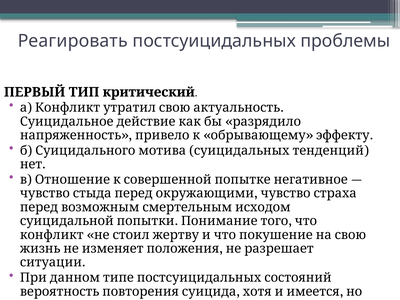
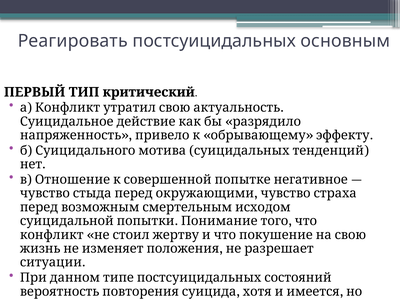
проблемы: проблемы -> основным (345, 41)
